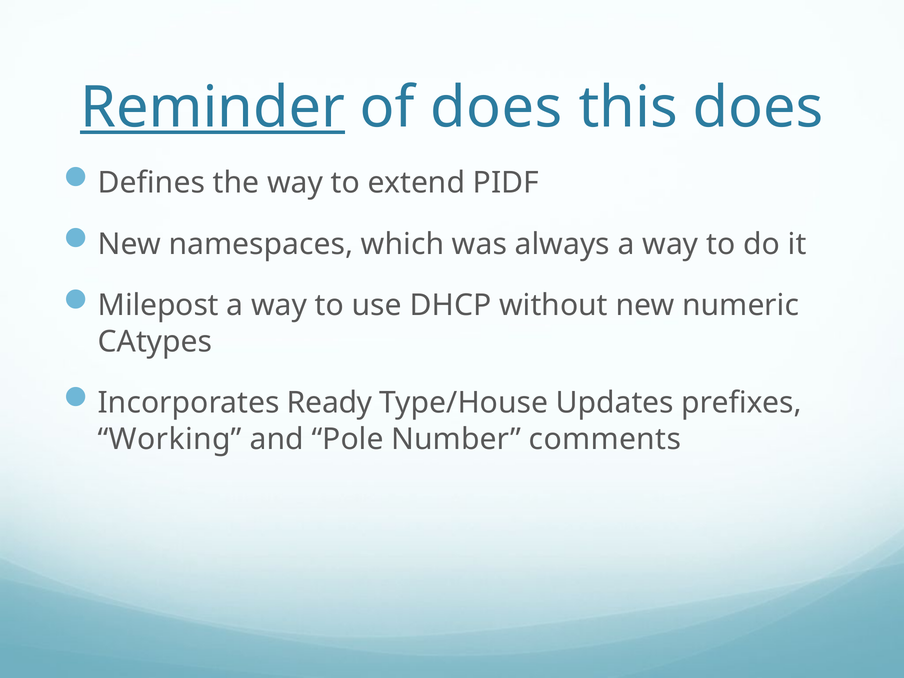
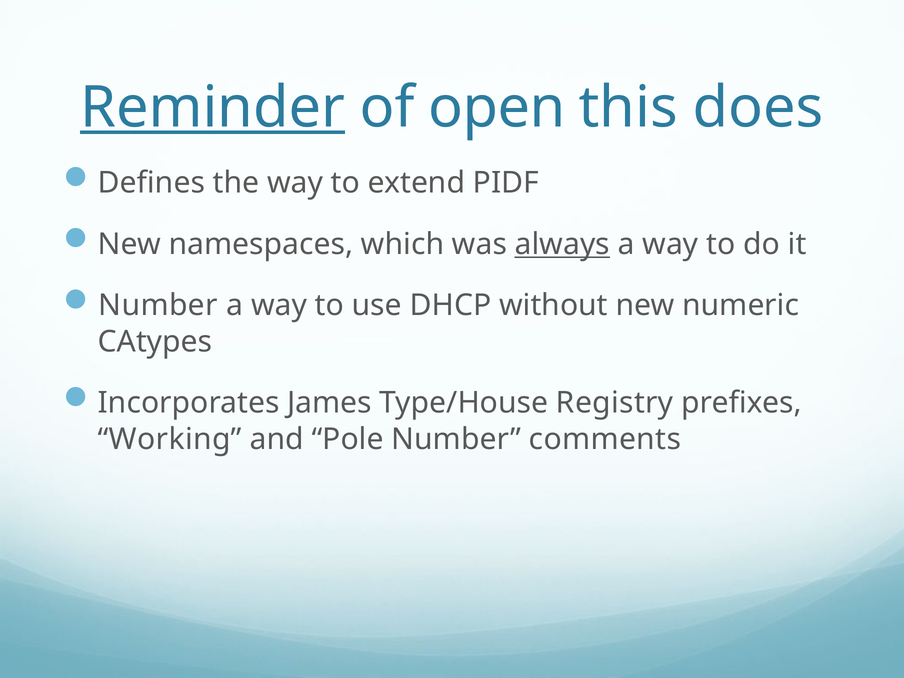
of does: does -> open (497, 108)
always underline: none -> present (562, 244)
Milepost: Milepost -> Number (158, 305)
Ready: Ready -> James (329, 403)
Updates: Updates -> Registry (615, 403)
